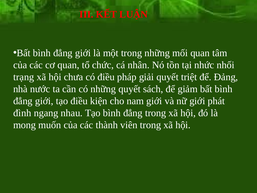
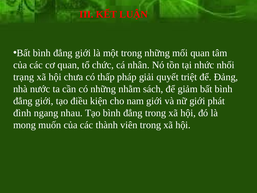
có điều: điều -> thấp (106, 77)
những quyết: quyết -> nhằm (130, 89)
